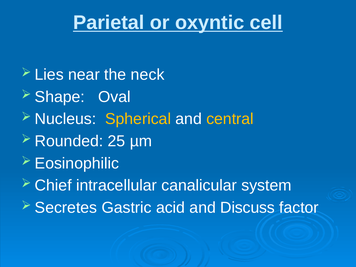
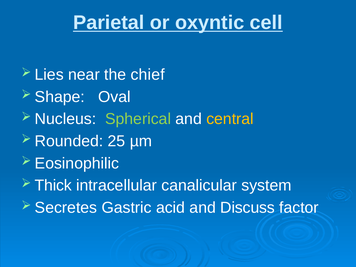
neck: neck -> chief (148, 75)
Spherical colour: yellow -> light green (138, 119)
Chief: Chief -> Thick (53, 185)
